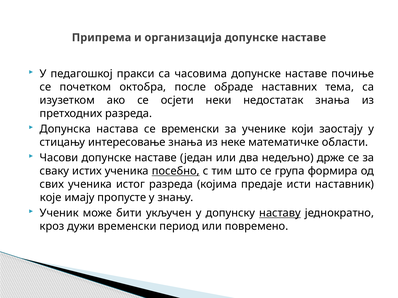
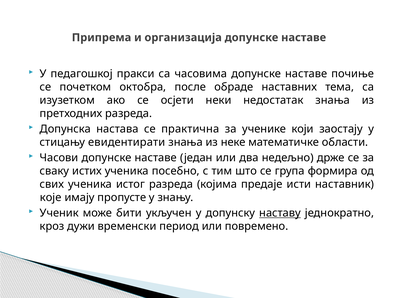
се временски: временски -> практична (190, 129)
интересовање: интересовање -> евидентирати (127, 143)
посебно underline: present -> none (176, 171)
